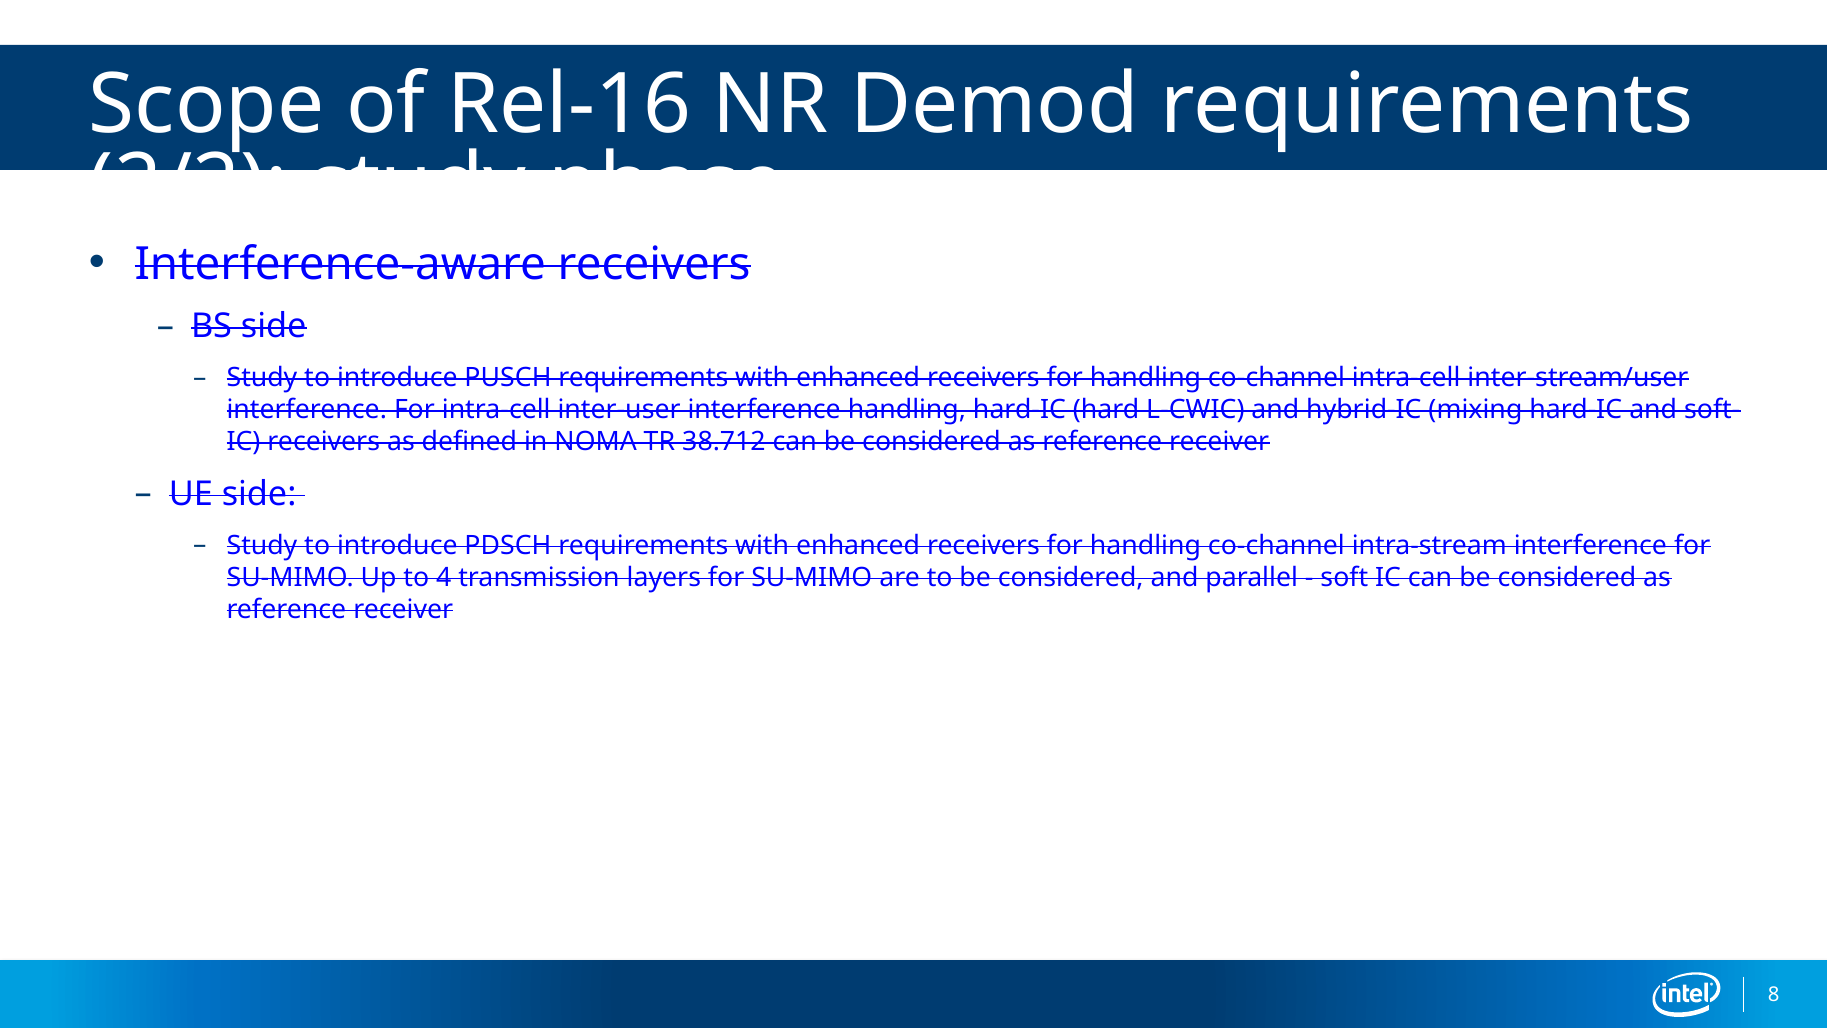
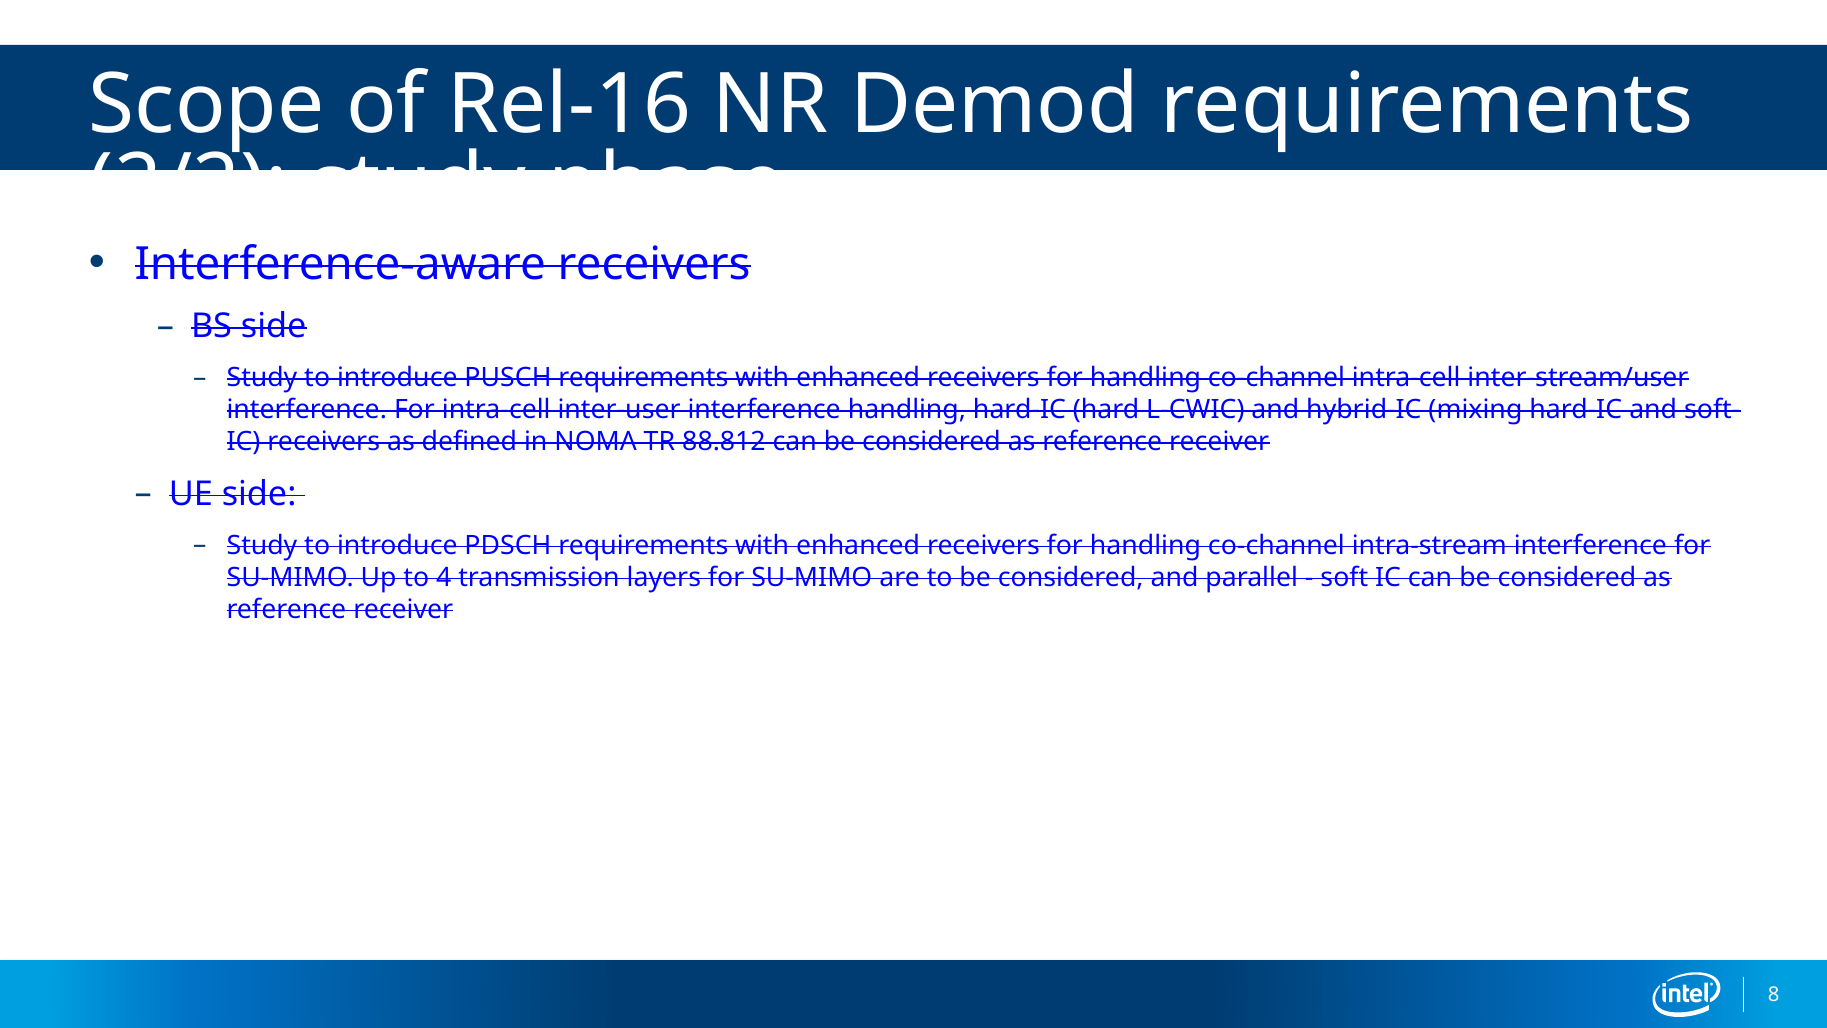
38.712: 38.712 -> 88.812 (724, 442)
